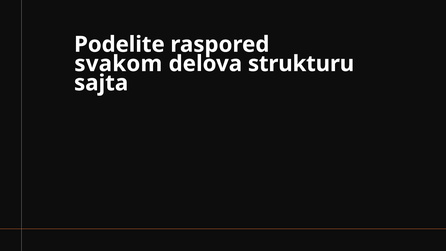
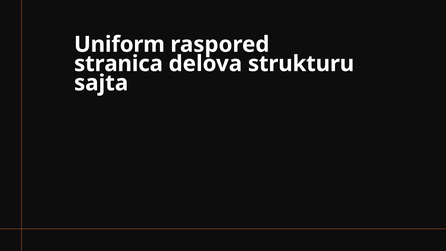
Podelite: Podelite -> Uniform (119, 44)
svakom: svakom -> stranica (119, 64)
